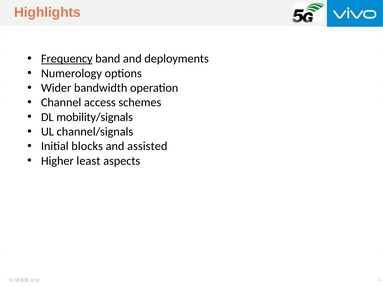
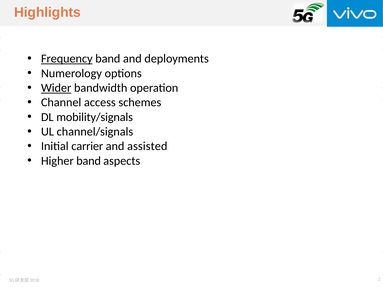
Wider underline: none -> present (56, 88)
blocks: blocks -> carrier (87, 146)
Higher least: least -> band (89, 161)
